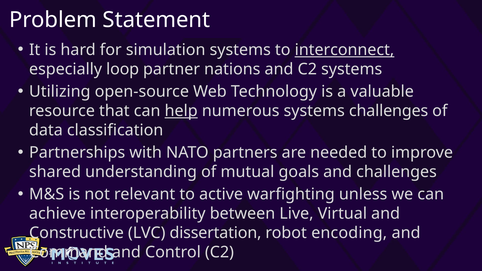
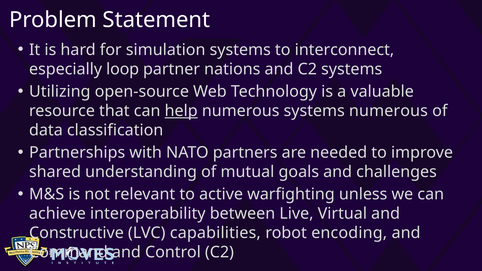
interconnect underline: present -> none (344, 50)
systems challenges: challenges -> numerous (388, 111)
dissertation: dissertation -> capabilities (215, 233)
